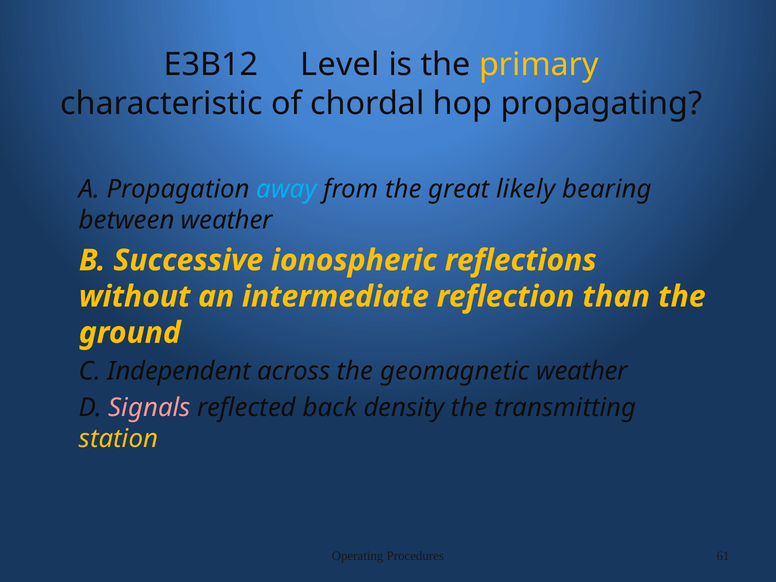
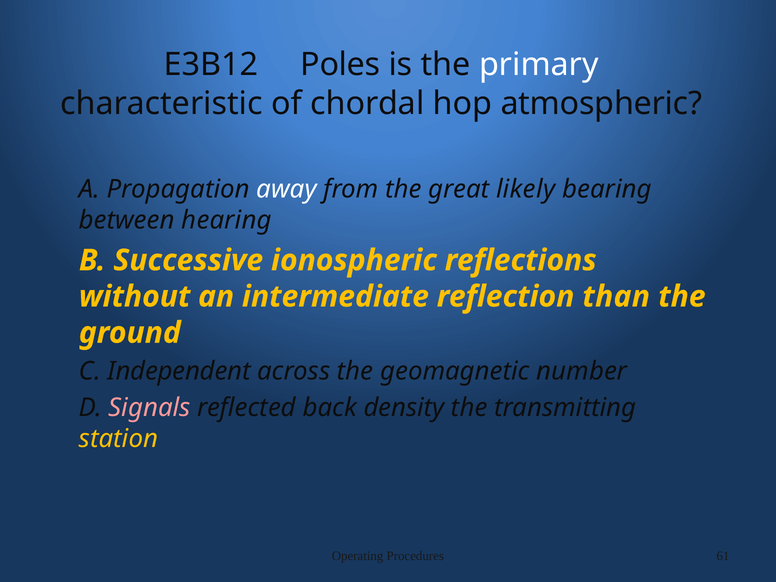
Level: Level -> Poles (340, 65)
primary colour: yellow -> white (539, 65)
propagating: propagating -> atmospheric (601, 103)
away colour: light blue -> white (287, 189)
between weather: weather -> hearing (227, 220)
geomagnetic weather: weather -> number (582, 371)
